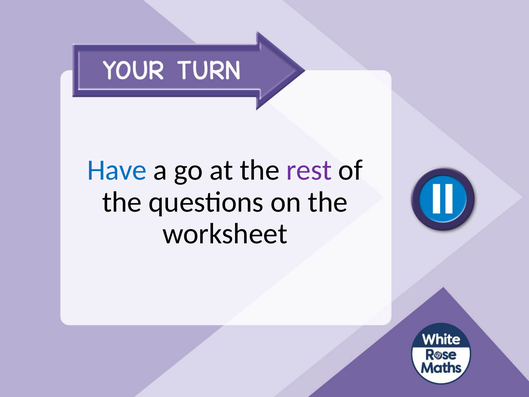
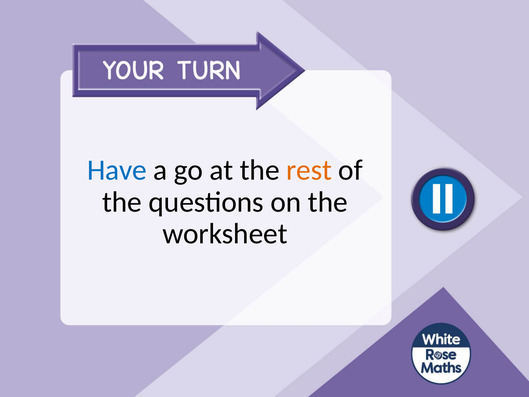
rest colour: purple -> orange (309, 170)
